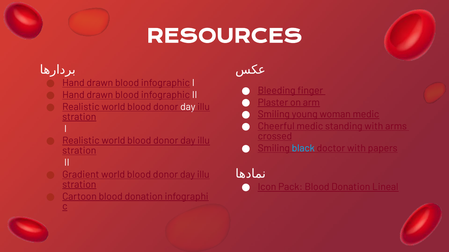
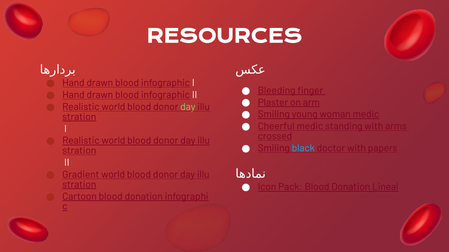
day colour: white -> light green (188, 107)
